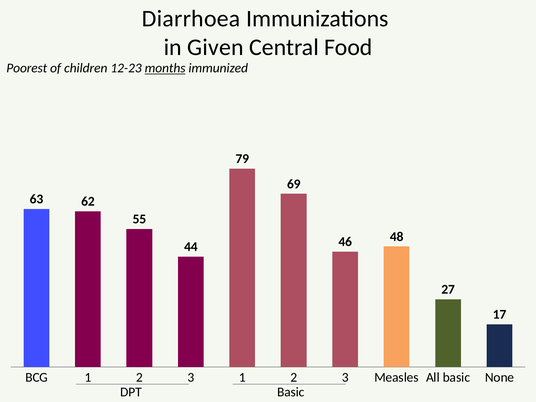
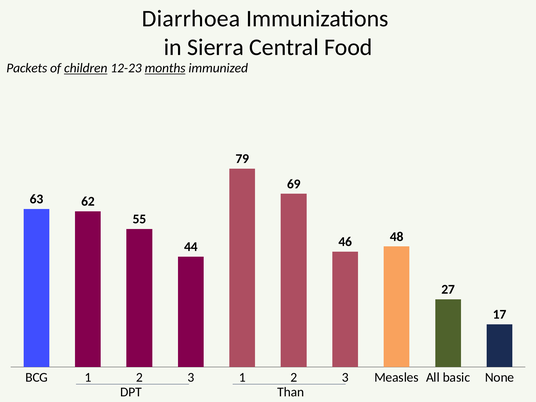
Given: Given -> Sierra (215, 47)
Poorest: Poorest -> Packets (27, 68)
children underline: none -> present (86, 68)
DPT Basic: Basic -> Than (291, 392)
